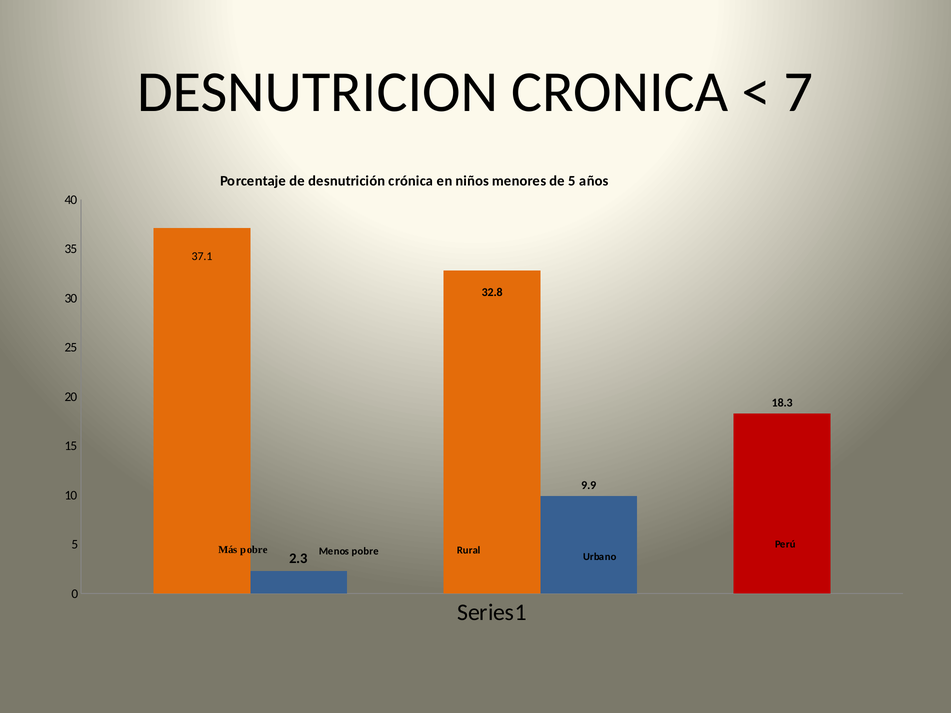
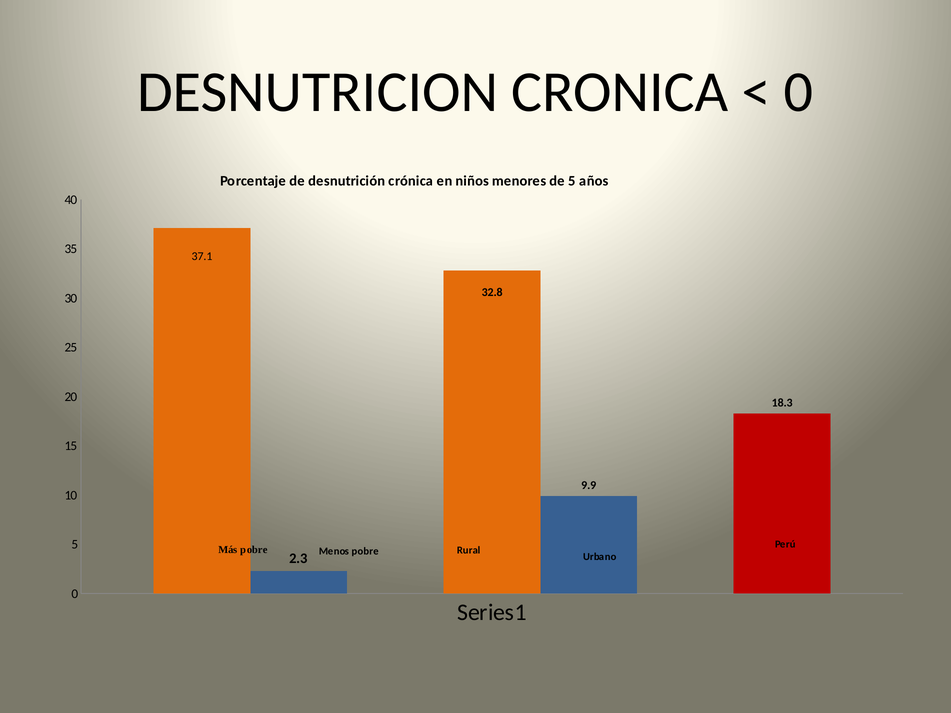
7: 7 -> 0 (798, 92)
